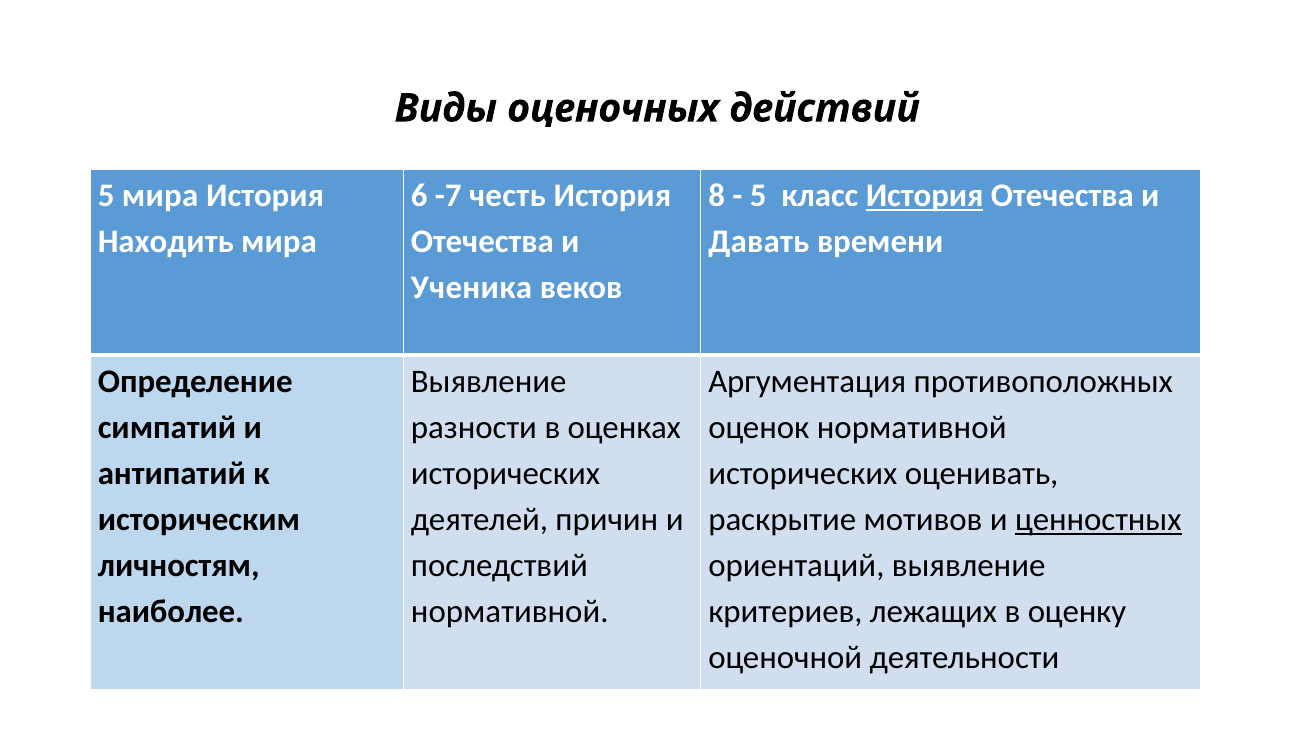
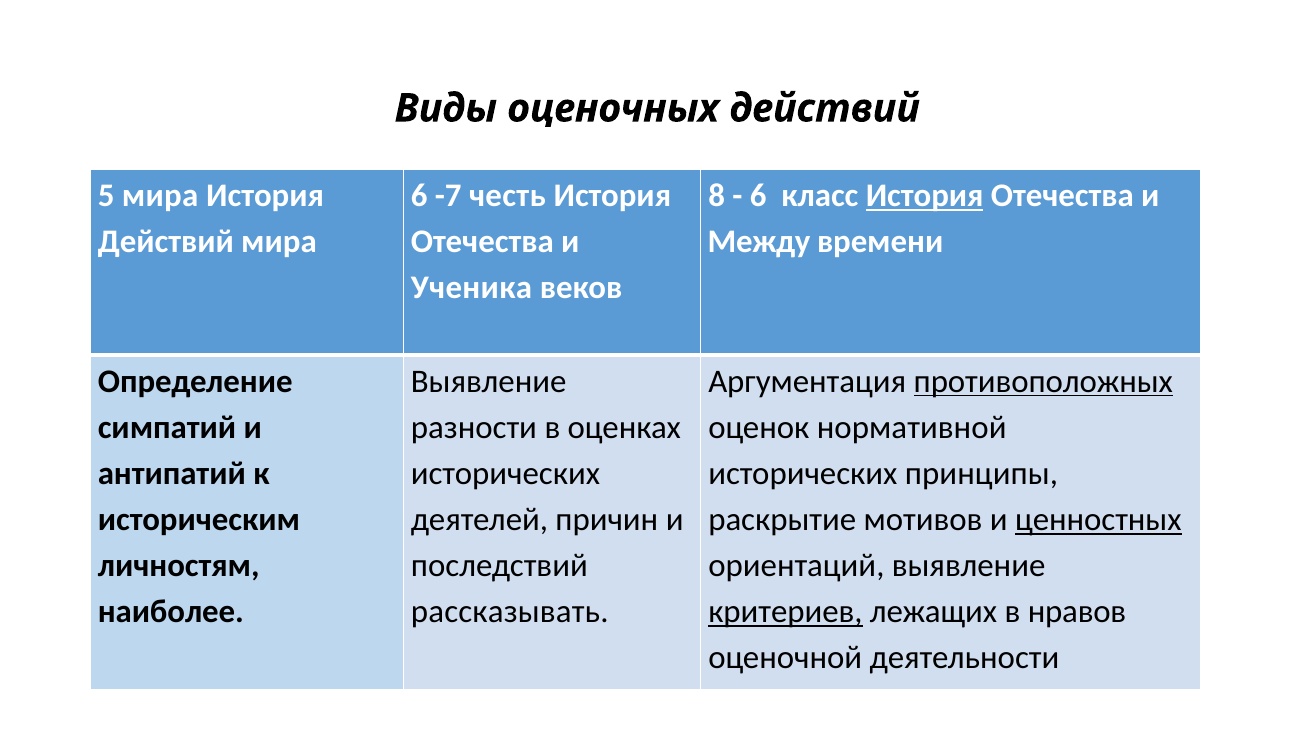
5: 5 -> 6 (758, 196)
Находить: Находить -> Действий (166, 242)
Давать: Давать -> Между (759, 242)
противоположных underline: none -> present (1043, 381)
оценивать: оценивать -> принципы (981, 473)
нормативной: нормативной -> рассказывать (510, 612)
критериев underline: none -> present (785, 612)
оценку: оценку -> нравов (1077, 612)
